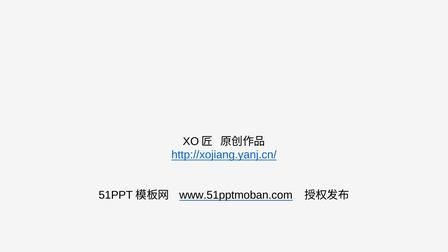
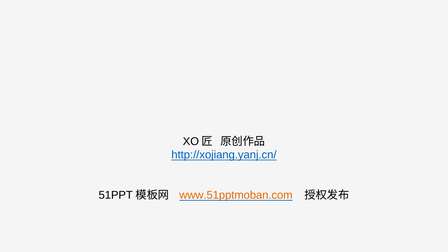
www.51pptmoban.com colour: black -> orange (236, 195)
